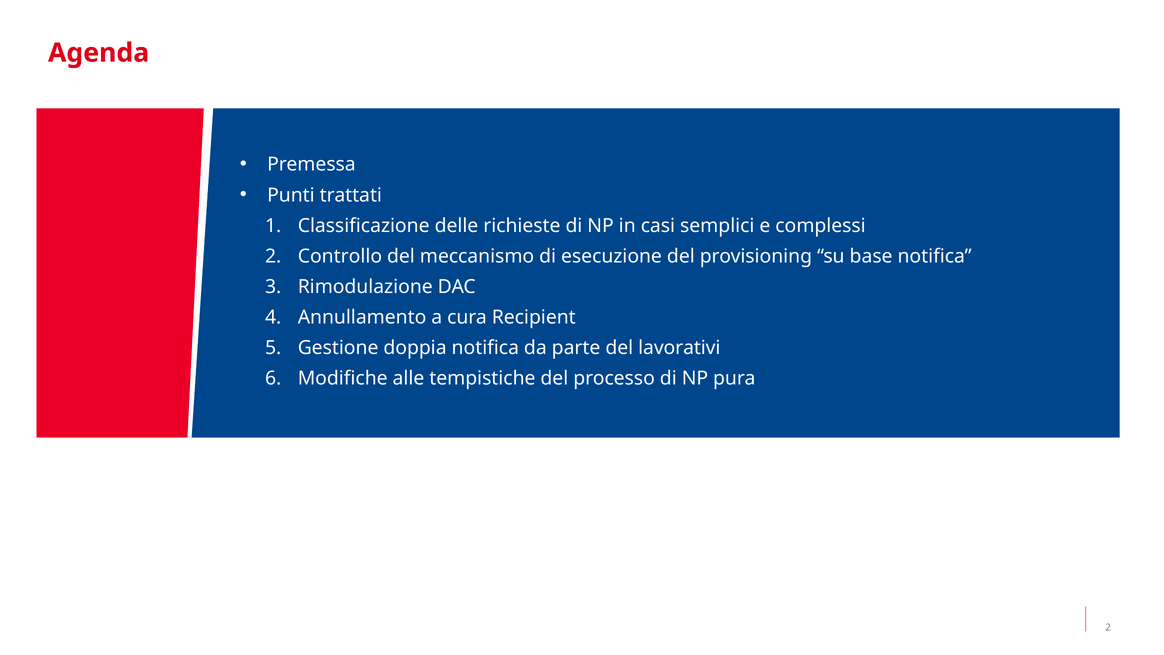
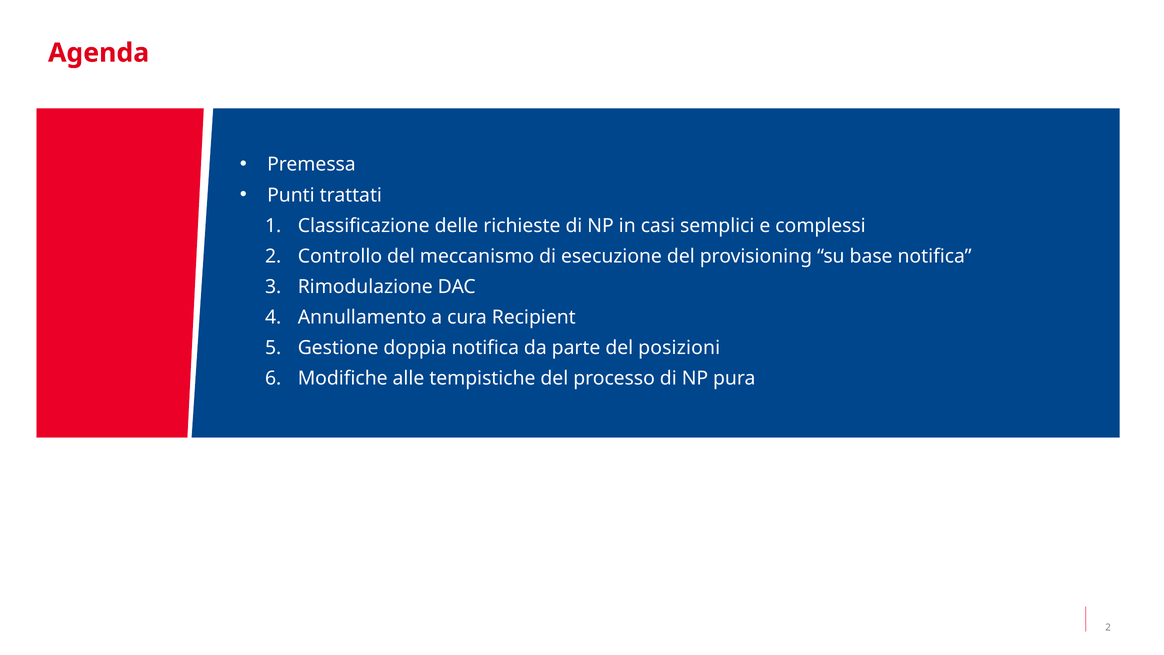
lavorativi: lavorativi -> posizioni (679, 348)
